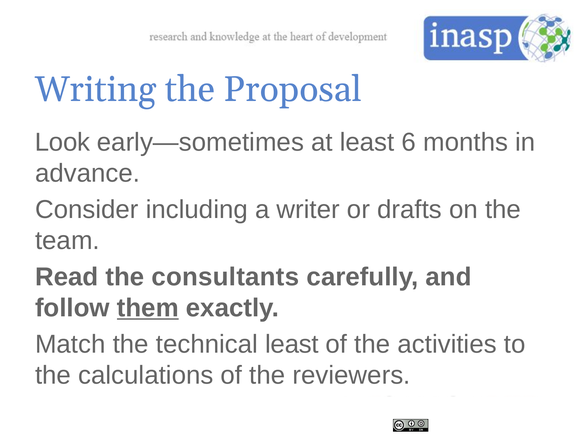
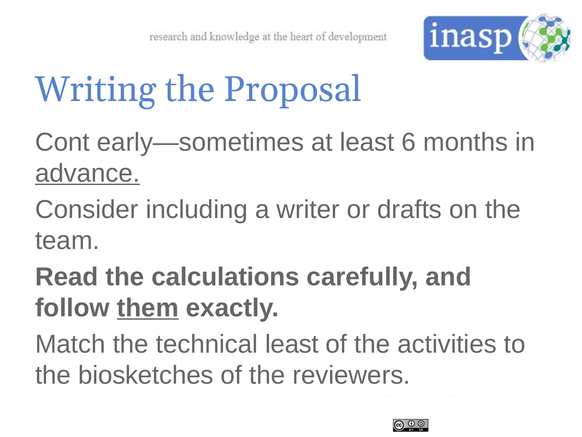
Look: Look -> Cont (62, 142)
advance underline: none -> present (88, 173)
consultants: consultants -> calculations (226, 277)
calculations: calculations -> biosketches (146, 375)
